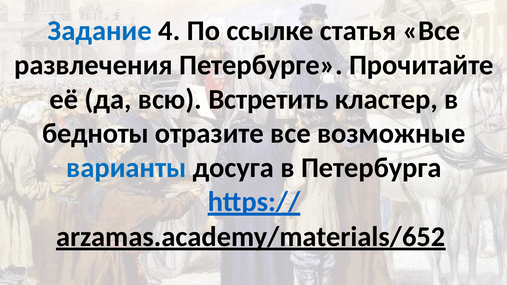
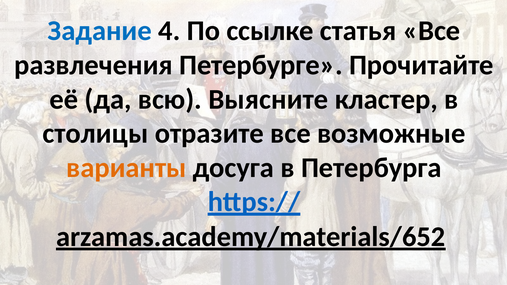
Встретить: Встретить -> Выясните (268, 99)
бедноты: бедноты -> столицы (95, 134)
варианты colour: blue -> orange (126, 168)
